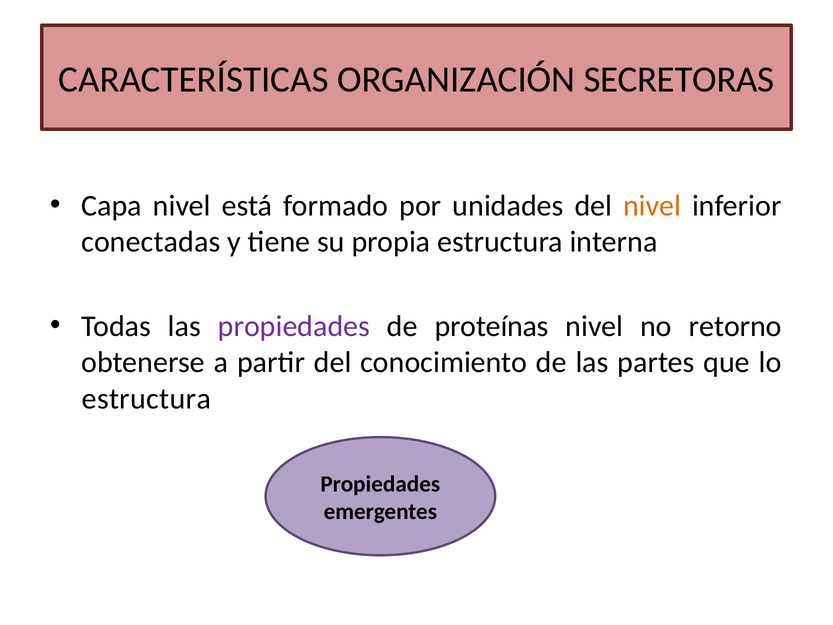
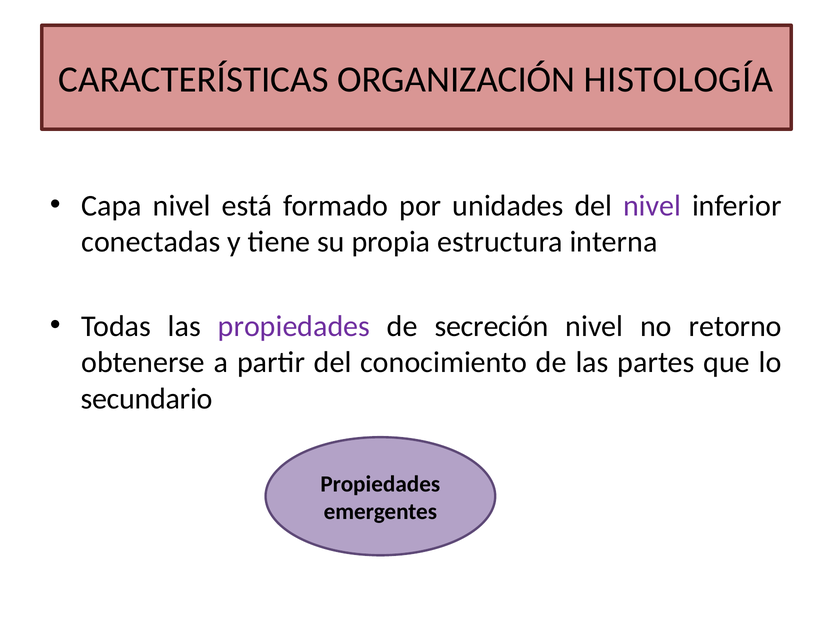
SECRETORAS: SECRETORAS -> HISTOLOGÍA (679, 80)
nivel colour: orange -> purple (652, 206)
proteínas: proteínas -> secreción (492, 326)
estructura: estructura -> secundario (147, 398)
